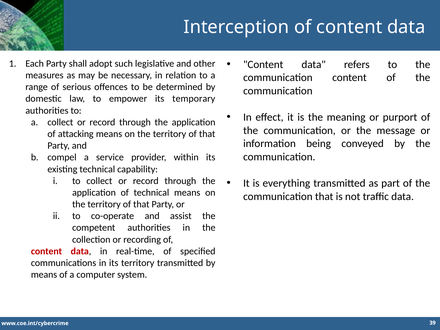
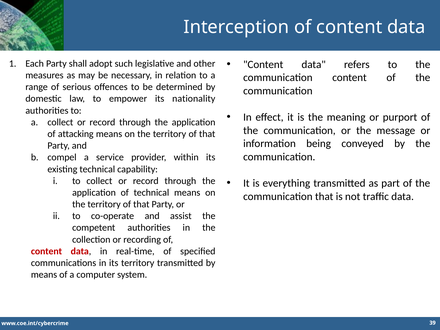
temporary: temporary -> nationality (194, 99)
